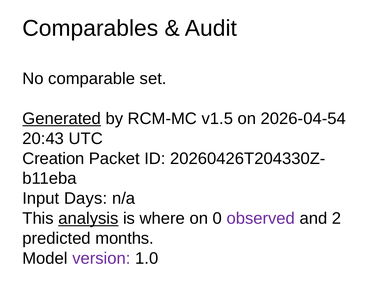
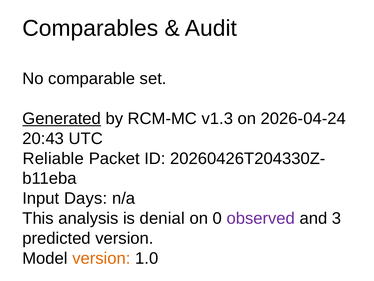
v1.5: v1.5 -> v1.3 (217, 118)
2026-04-54: 2026-04-54 -> 2026-04-24 (303, 118)
Creation: Creation -> Reliable (53, 158)
analysis underline: present -> none (88, 218)
where: where -> denial (162, 218)
2: 2 -> 3 (337, 218)
predicted months: months -> version (124, 238)
version colour: purple -> orange (101, 258)
